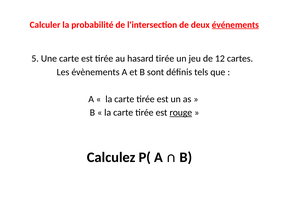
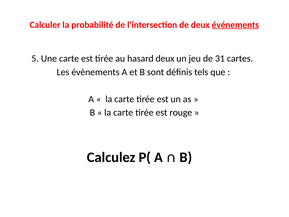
hasard tirée: tirée -> deux (165, 58)
12: 12 -> 31 (220, 58)
rouge underline: present -> none (181, 112)
